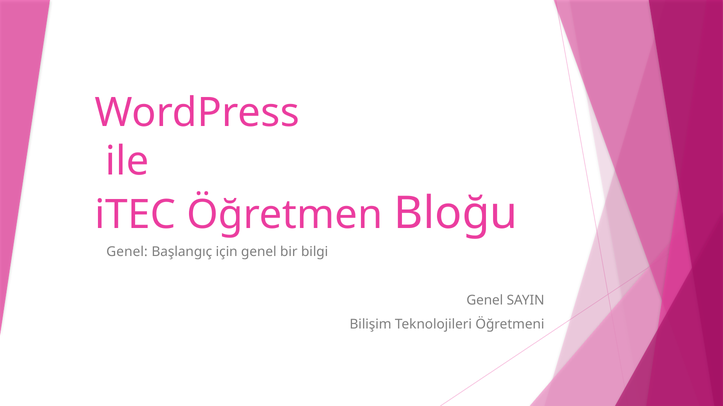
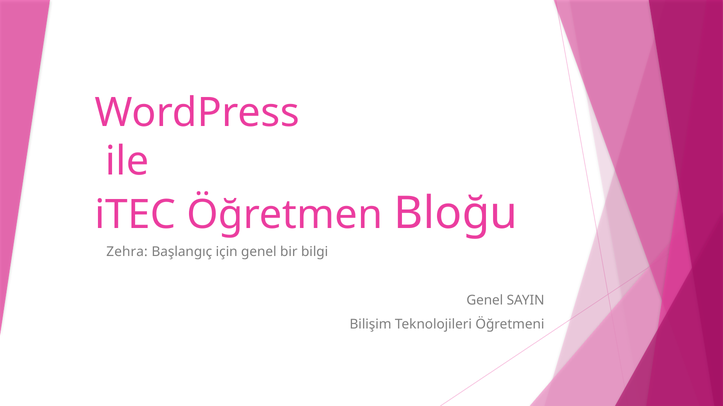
Genel: Genel -> Zehra (127, 252)
